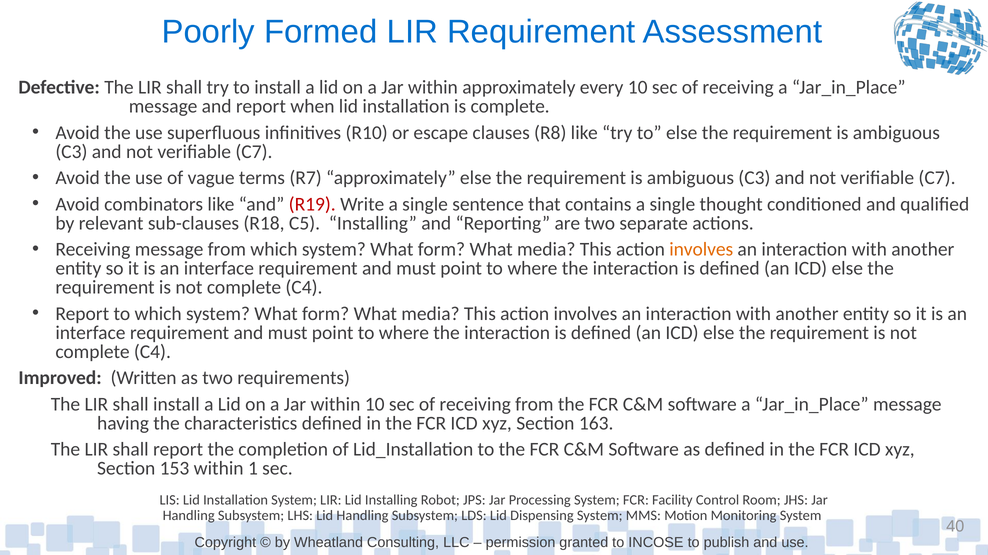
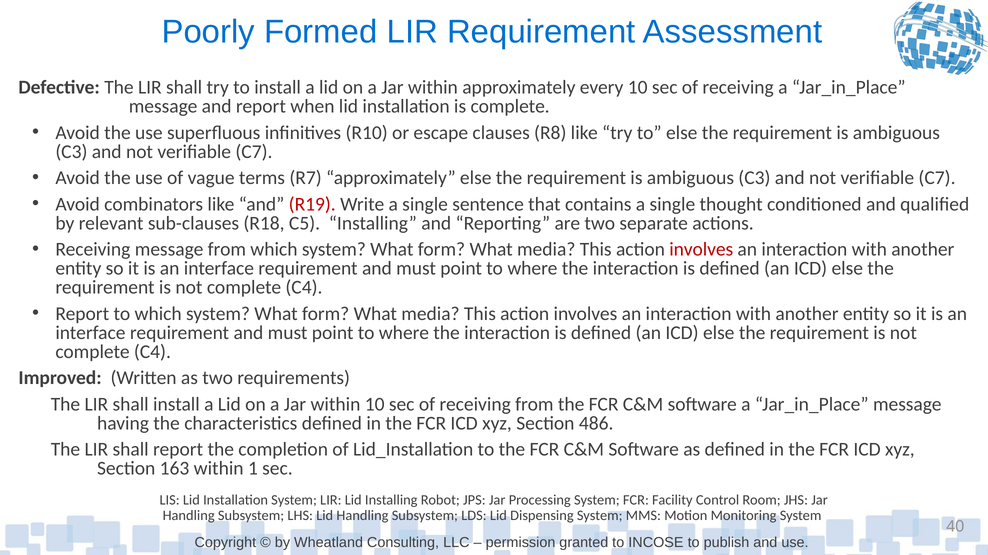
involves colour: orange -> red (701, 250)
163: 163 -> 486 (596, 424)
153: 153 -> 163 (175, 469)
